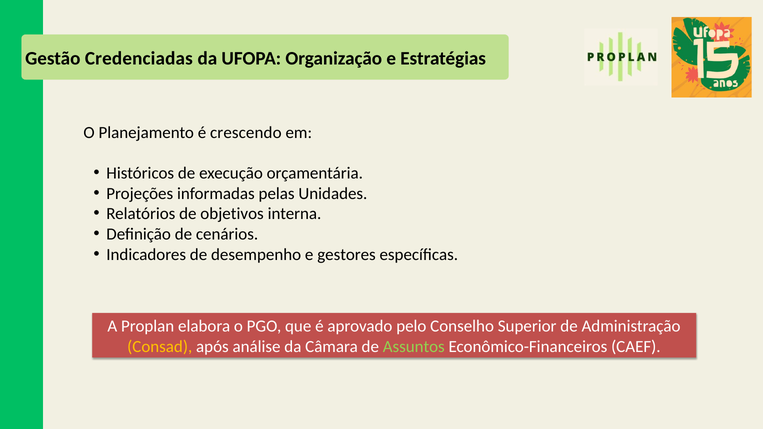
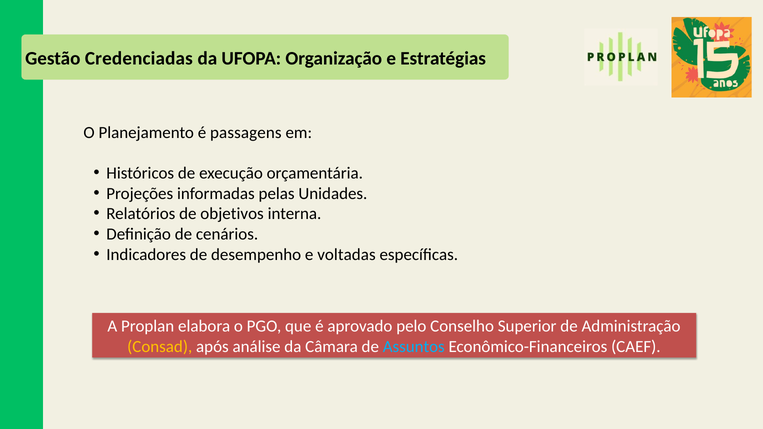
crescendo: crescendo -> passagens (246, 132)
gestores: gestores -> voltadas (346, 255)
Assuntos colour: light green -> light blue (414, 347)
